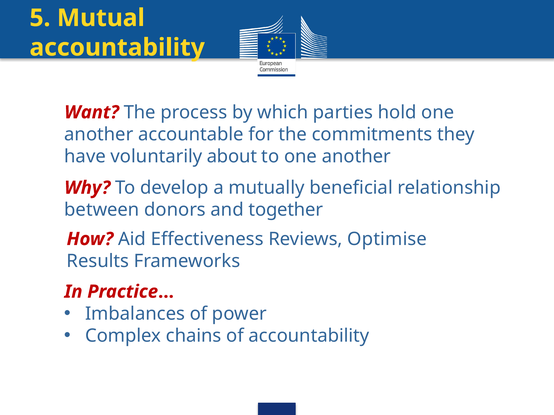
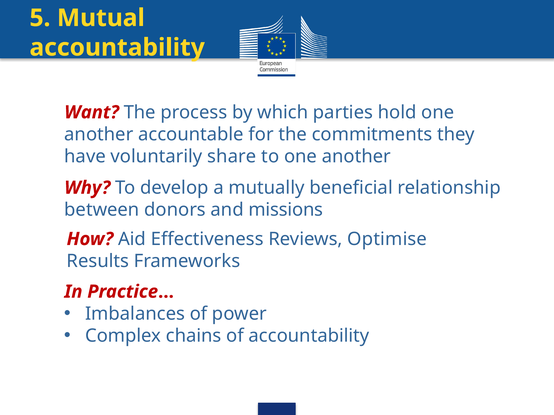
about: about -> share (232, 157)
together: together -> missions (286, 210)
